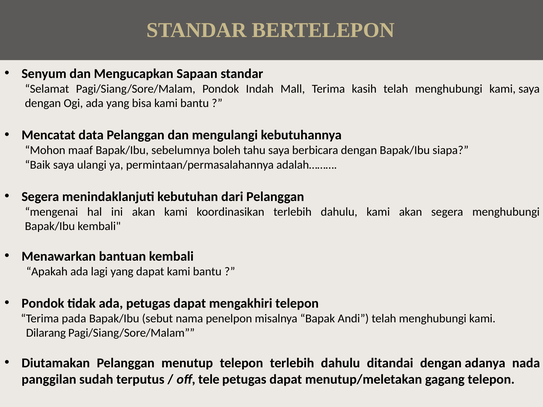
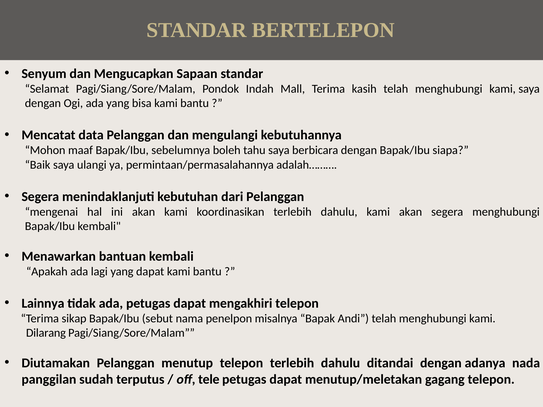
Pondok: Pondok -> Lainnya (43, 303)
pada: pada -> sikap (74, 319)
